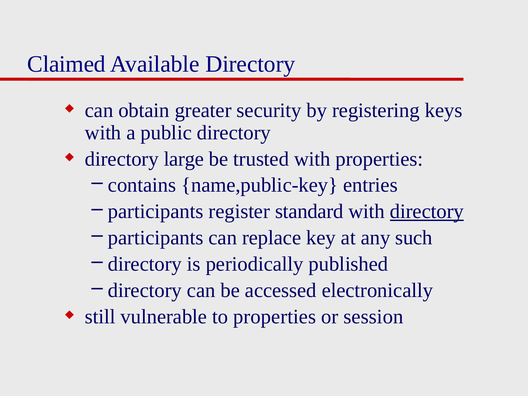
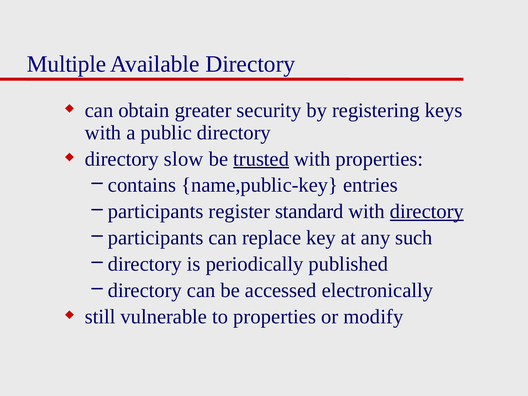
Claimed: Claimed -> Multiple (67, 64)
large: large -> slow (184, 159)
trusted underline: none -> present (261, 159)
session: session -> modify (373, 317)
